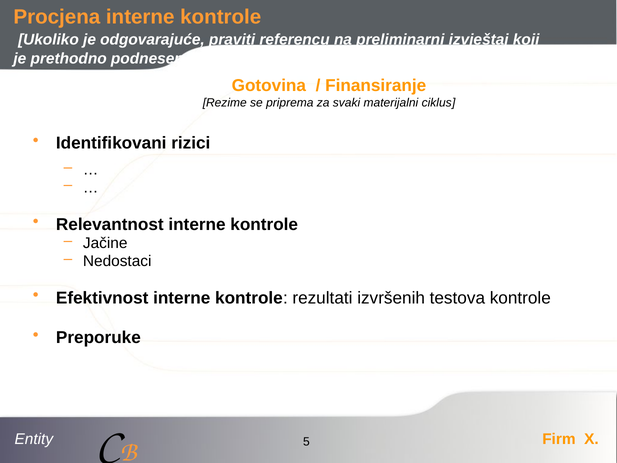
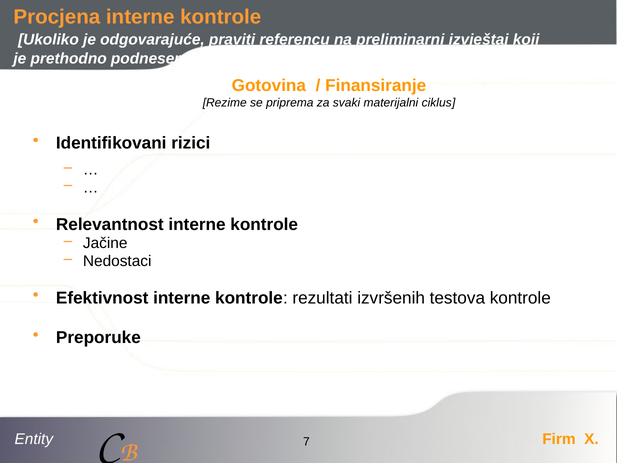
5: 5 -> 7 (306, 442)
